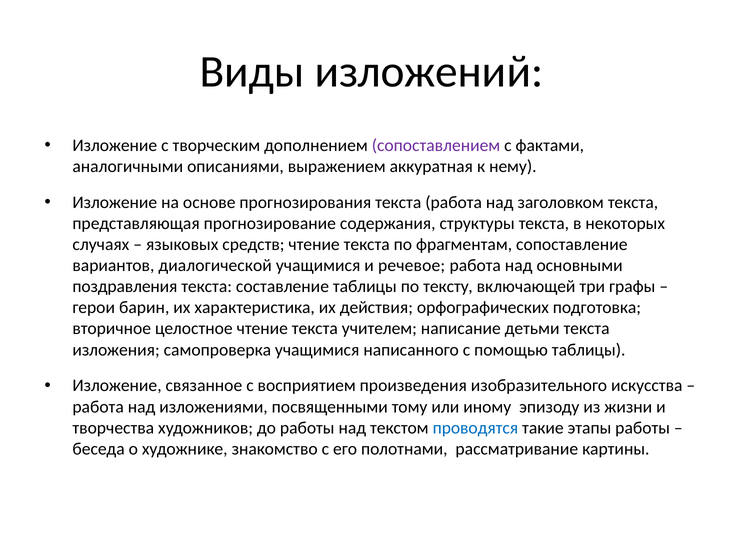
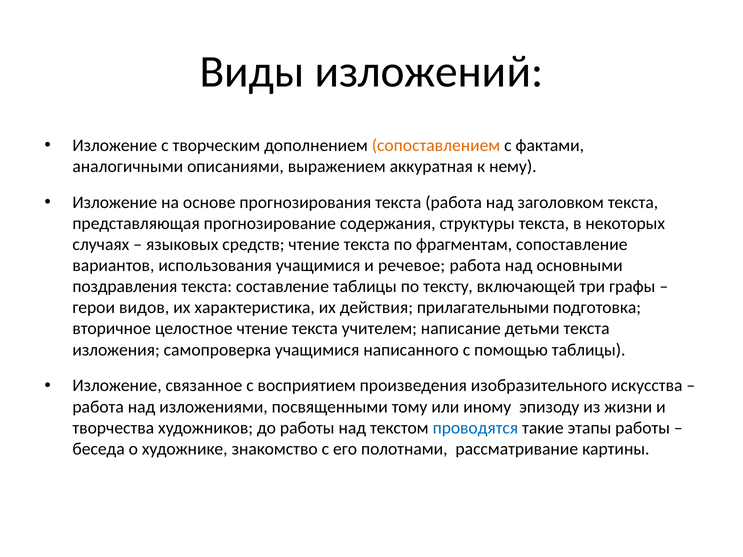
сопоставлением colour: purple -> orange (436, 145)
диалогической: диалогической -> использования (215, 266)
барин: барин -> видов (144, 308)
орфографических: орфографических -> прилагательными (483, 308)
